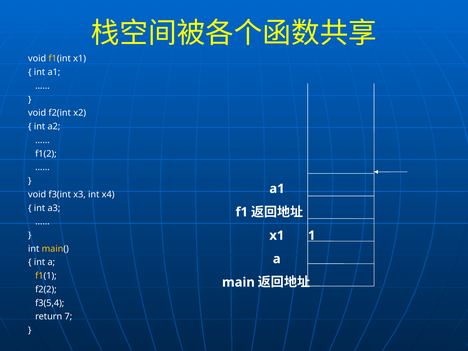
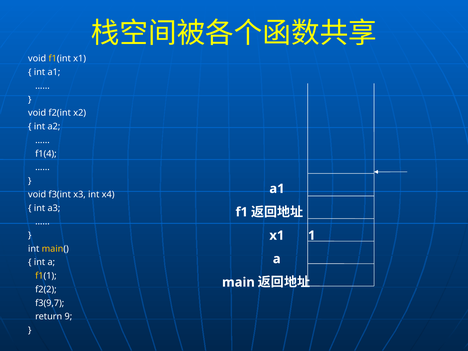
f1(2: f1(2 -> f1(4 (46, 154)
f3(5,4: f3(5,4 -> f3(9,7 (50, 303)
7: 7 -> 9 (68, 317)
